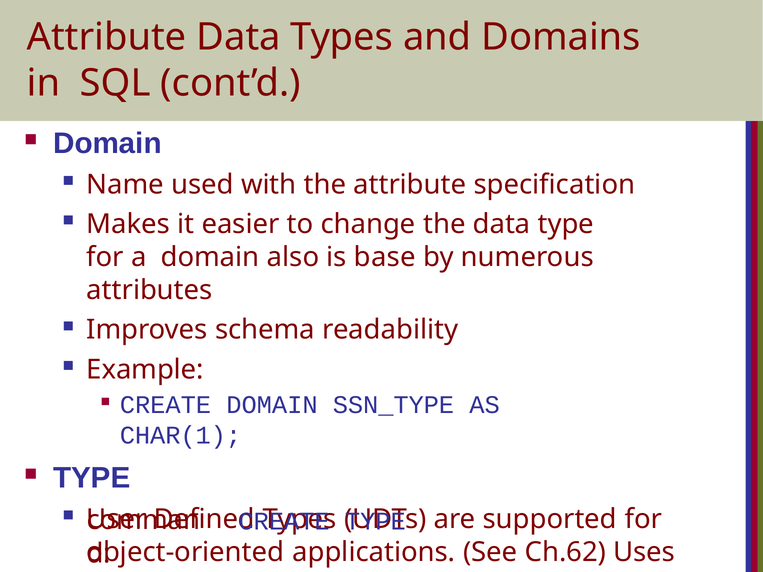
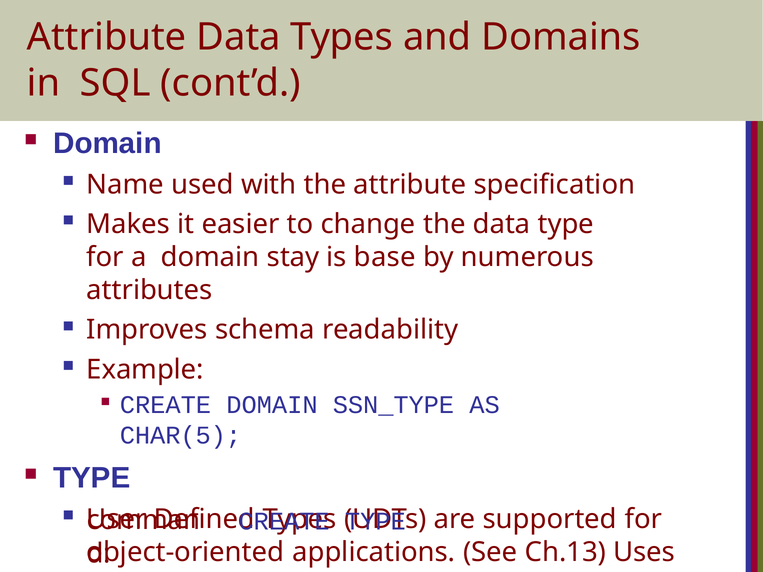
also: also -> stay (293, 257)
CHAR(1: CHAR(1 -> CHAR(5 (180, 436)
Ch.62: Ch.62 -> Ch.13 (565, 552)
